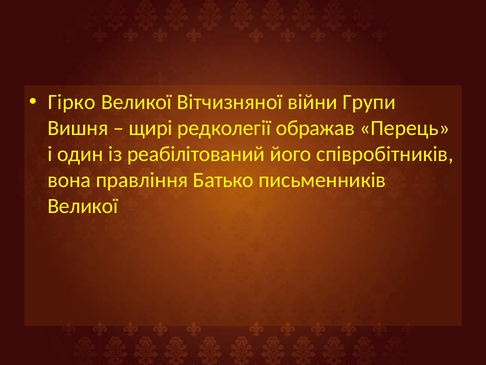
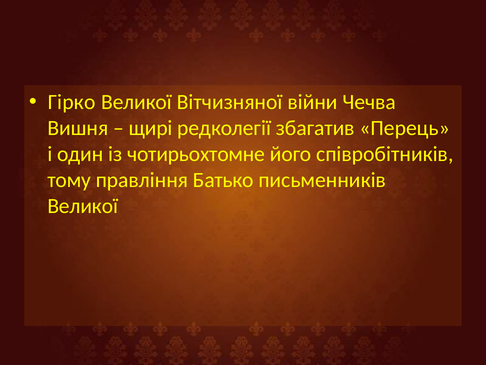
Групи: Групи -> Чечва (369, 102)
ображав: ображав -> збагатив (315, 128)
реабілітований: реабілітований -> чотирьохтомне (196, 154)
вона: вона -> тому (69, 180)
